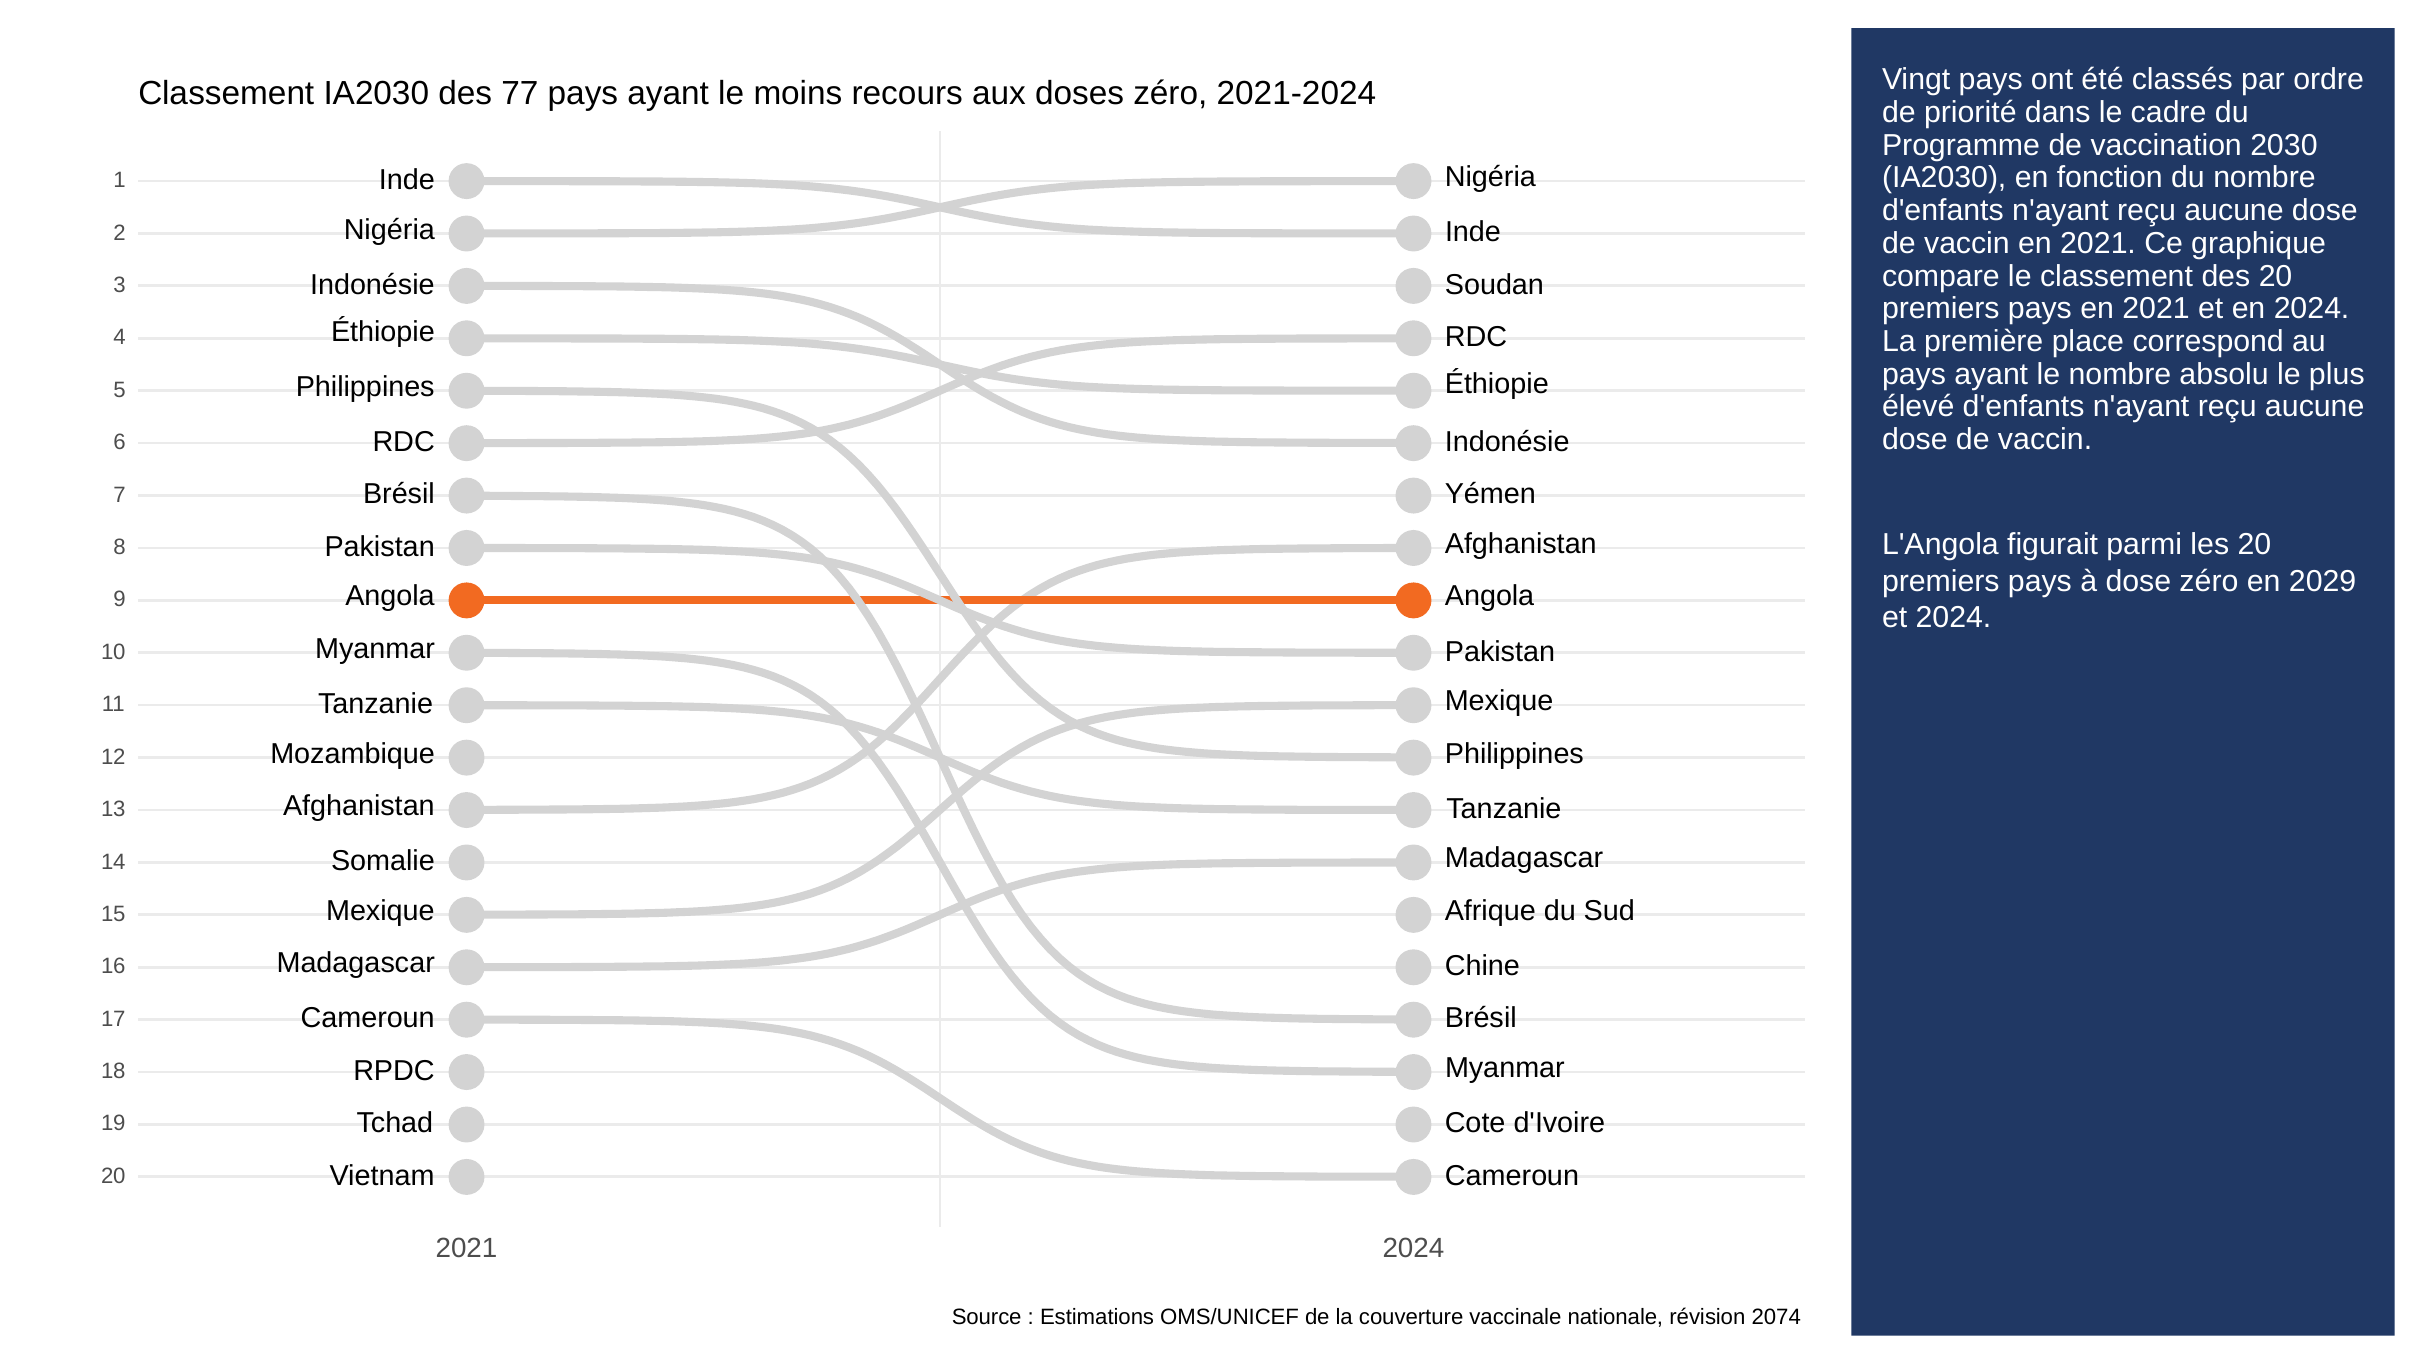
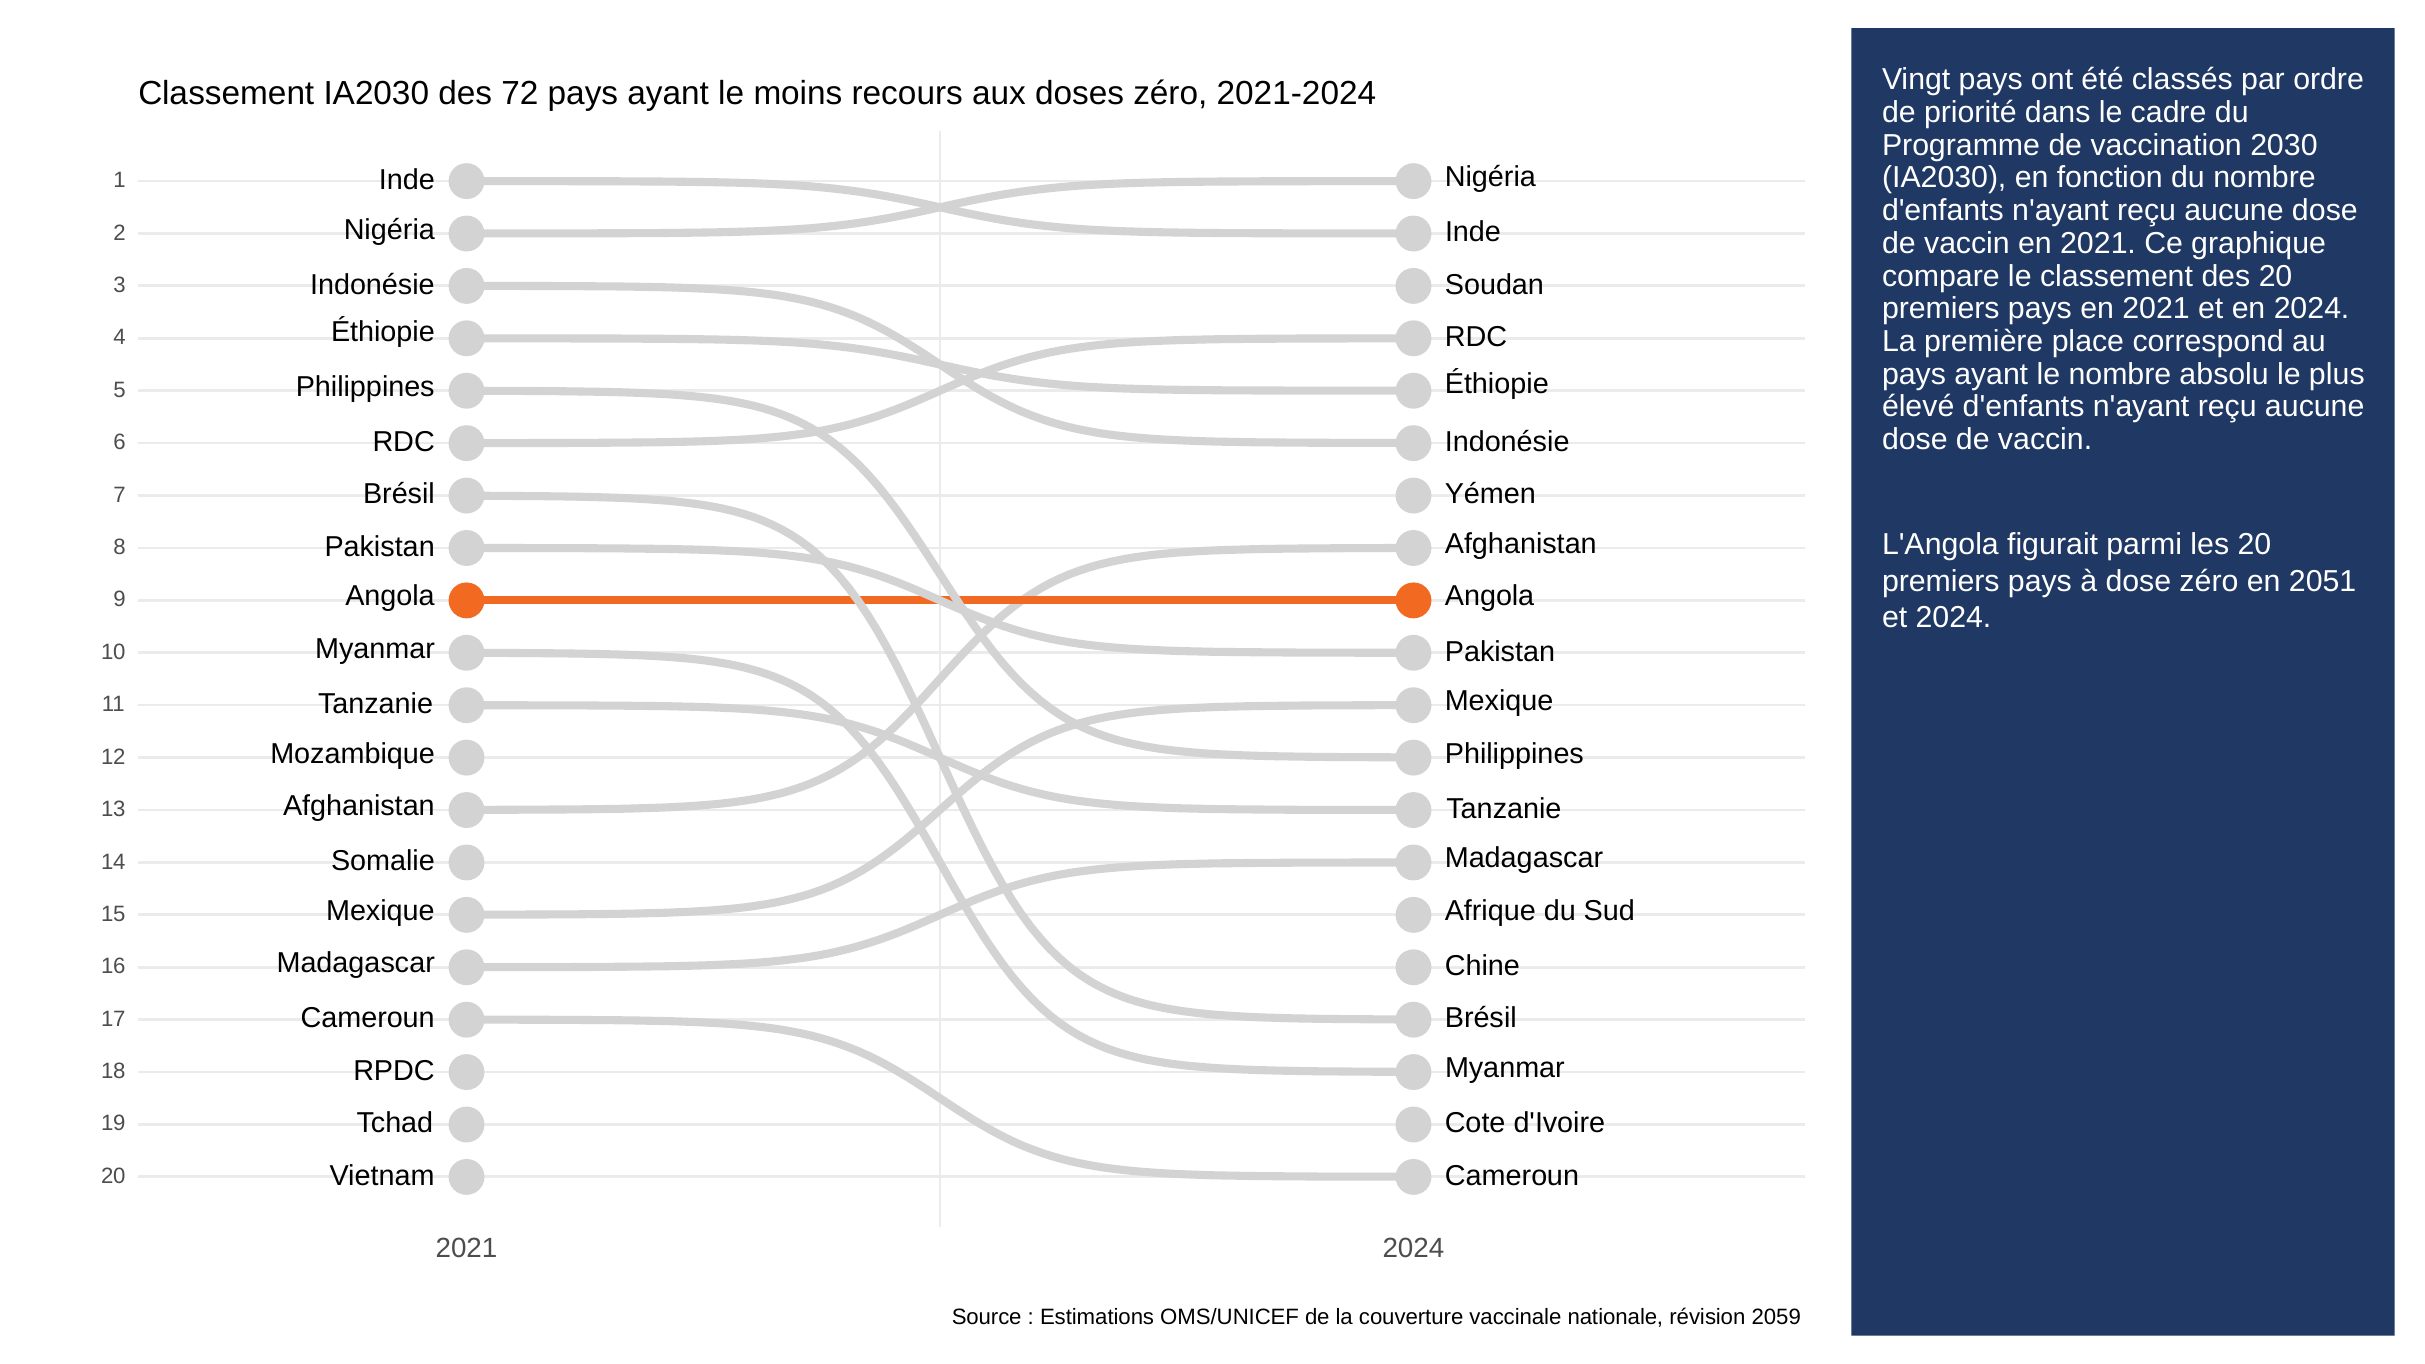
77: 77 -> 72 (520, 94)
2029: 2029 -> 2051 (2323, 581)
2074: 2074 -> 2059 (1776, 1317)
